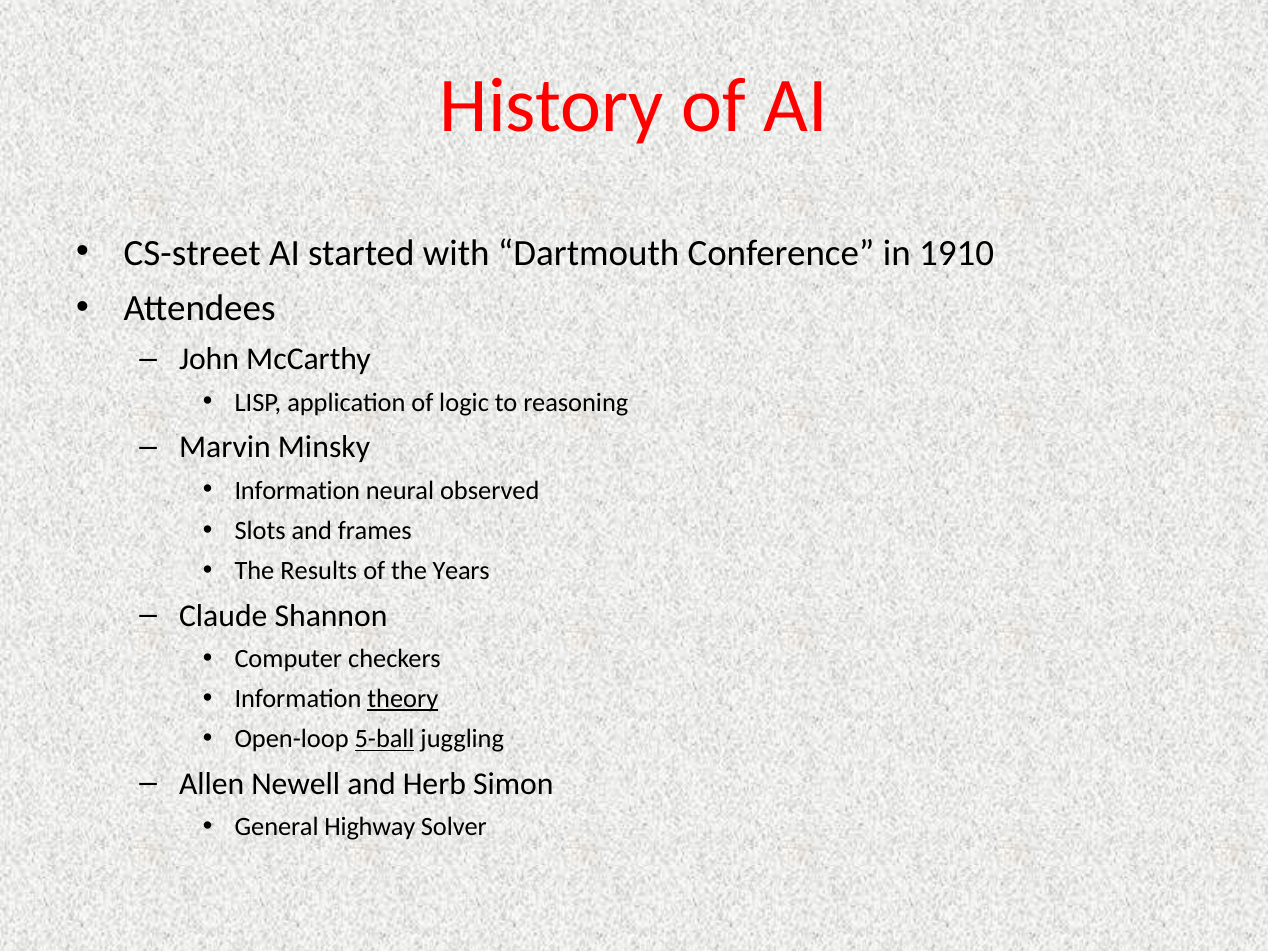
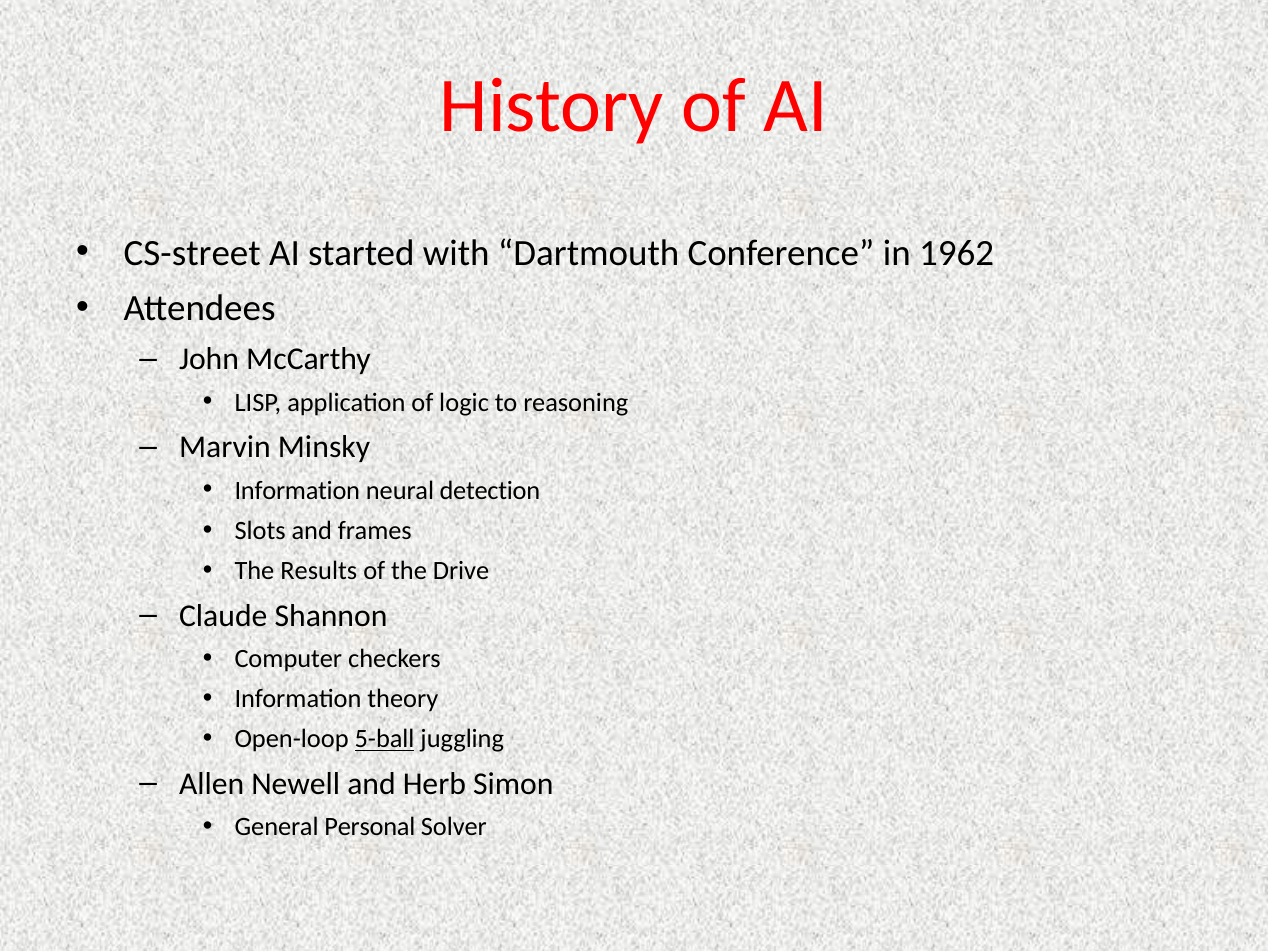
1910: 1910 -> 1962 (957, 253)
observed: observed -> detection (490, 490)
Years: Years -> Drive (461, 571)
theory underline: present -> none (403, 699)
Highway: Highway -> Personal (370, 827)
